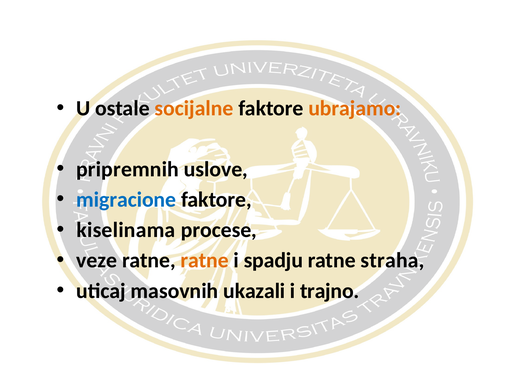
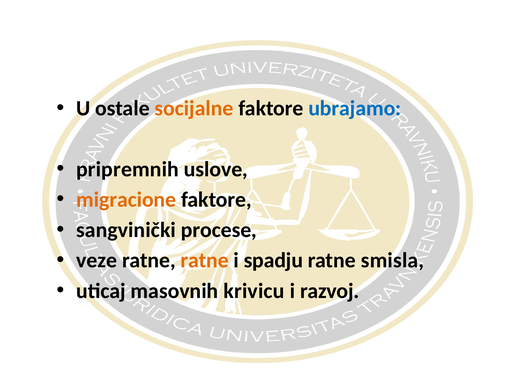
ubrajamo colour: orange -> blue (355, 109)
migracione colour: blue -> orange (126, 200)
kiselinama: kiselinama -> sangvinički (126, 230)
straha: straha -> smisla (392, 261)
ukazali: ukazali -> krivicu (254, 291)
trajno: trajno -> razvoj (330, 291)
